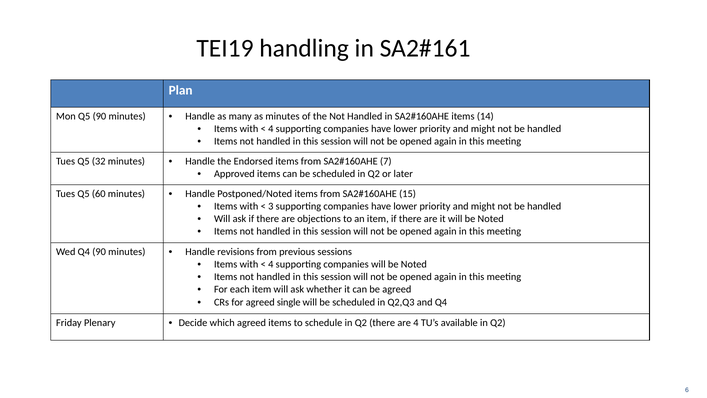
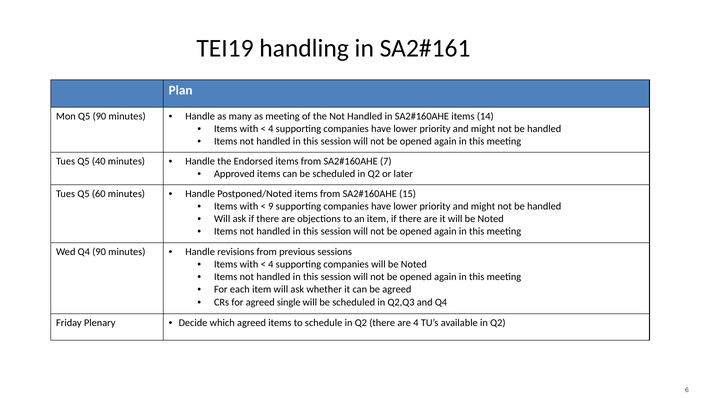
as minutes: minutes -> meeting (283, 116)
32: 32 -> 40 (99, 161)
3: 3 -> 9 (271, 206)
